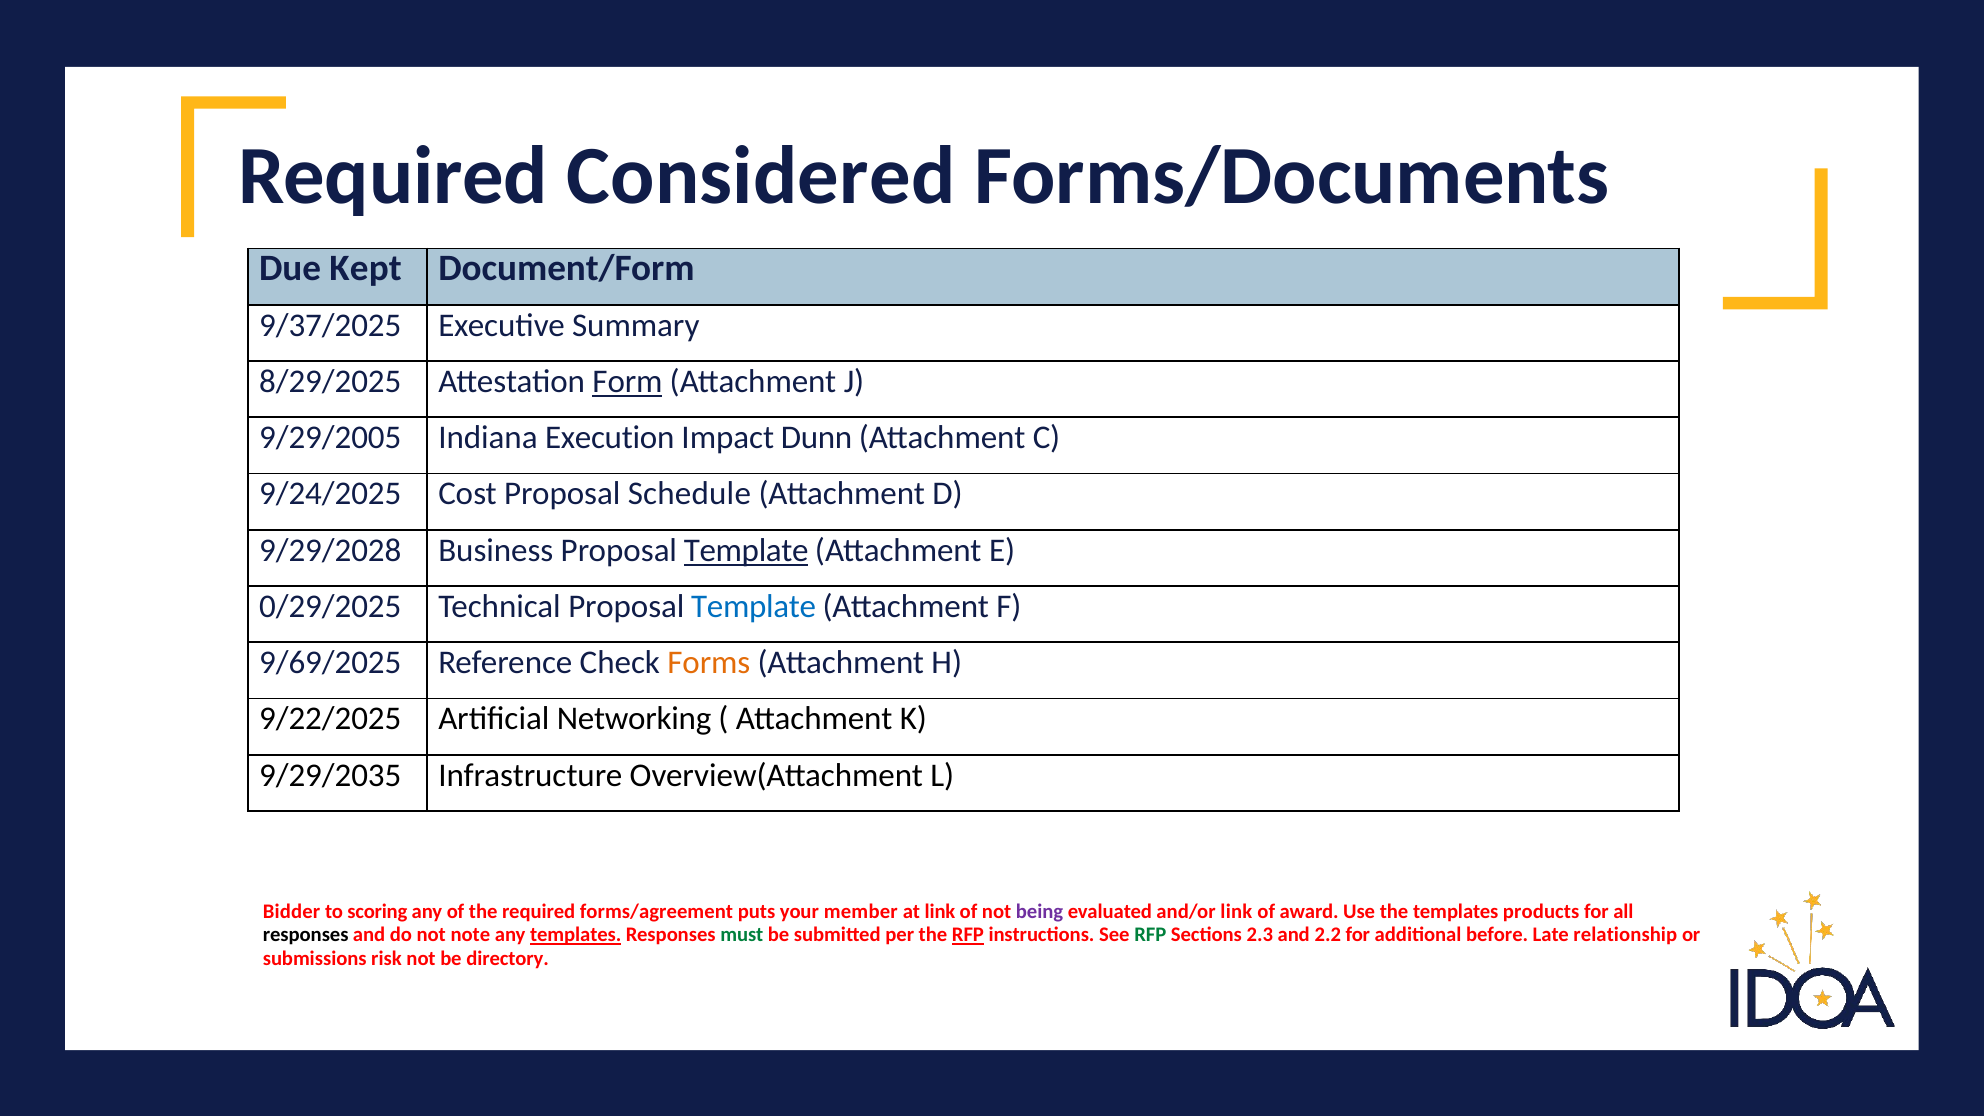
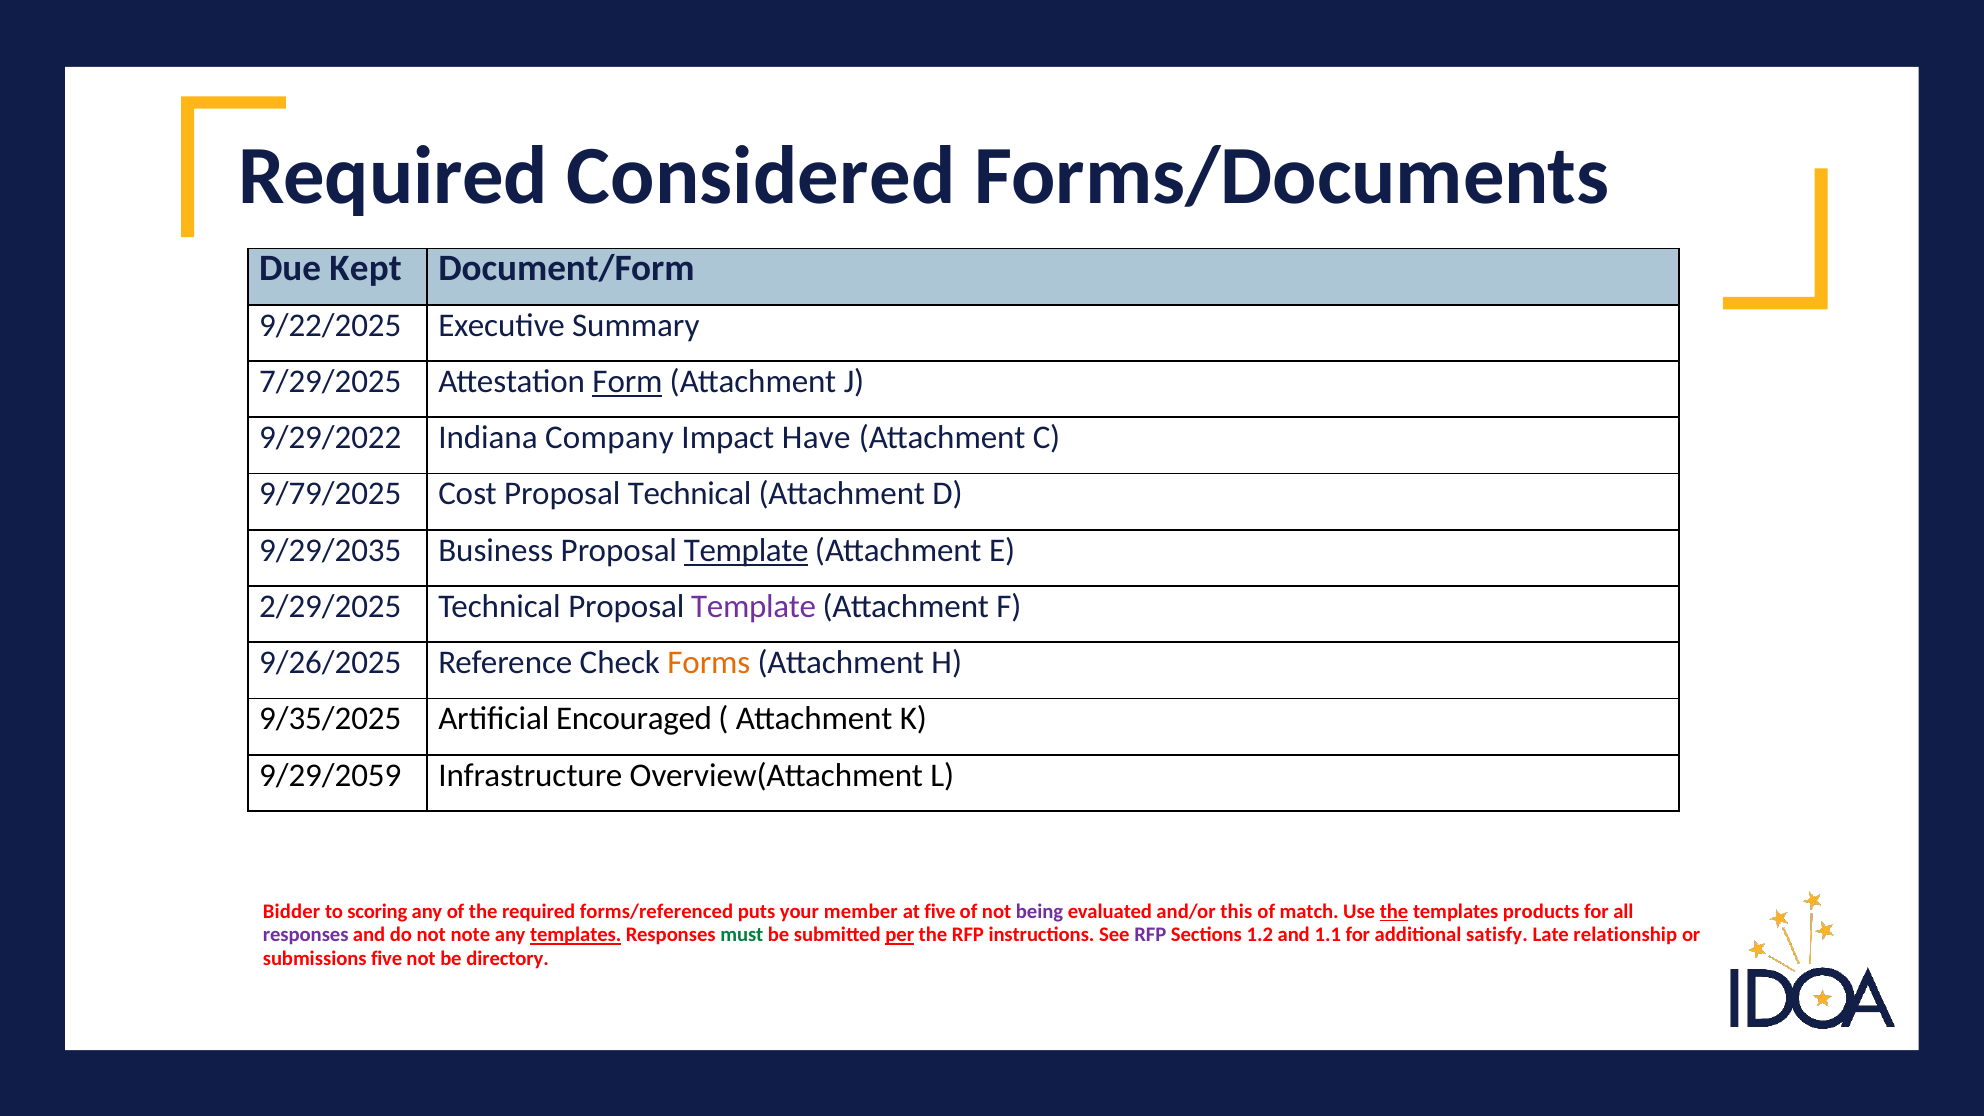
9/37/2025: 9/37/2025 -> 9/22/2025 (330, 325)
8/29/2025: 8/29/2025 -> 7/29/2025 (330, 382)
9/29/2005: 9/29/2005 -> 9/29/2022 (330, 438)
Execution: Execution -> Company (609, 438)
Dunn: Dunn -> Have (816, 438)
9/24/2025: 9/24/2025 -> 9/79/2025 (330, 494)
Proposal Schedule: Schedule -> Technical (690, 494)
9/29/2028: 9/29/2028 -> 9/29/2035 (330, 550)
0/29/2025: 0/29/2025 -> 2/29/2025 (330, 607)
Template colour: blue -> purple (754, 607)
9/69/2025: 9/69/2025 -> 9/26/2025 (330, 663)
9/22/2025: 9/22/2025 -> 9/35/2025 (330, 719)
Networking: Networking -> Encouraged (634, 719)
9/29/2035: 9/29/2035 -> 9/29/2059 (330, 775)
forms/agreement: forms/agreement -> forms/referenced (656, 912)
at link: link -> five (940, 912)
and/or link: link -> this (1236, 912)
award: award -> match (1309, 912)
the underline: none -> present (1394, 912)
responses colour: black -> purple (306, 935)
per underline: none -> present (900, 935)
RFP underline: present -> none (968, 935)
RFP colour: green -> purple (1150, 935)
2.3: 2.3 -> 1.2 (1260, 935)
2.2: 2.2 -> 1.1 (1328, 935)
before: before -> satisfy (1497, 935)
submissions risk: risk -> five (387, 958)
